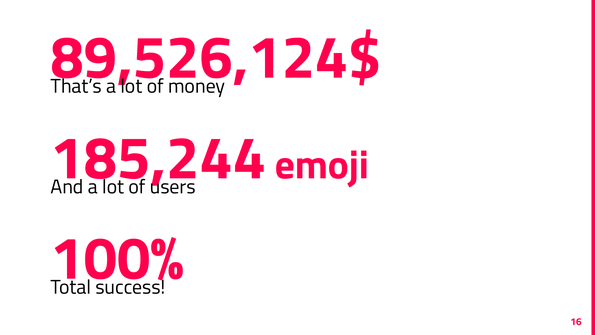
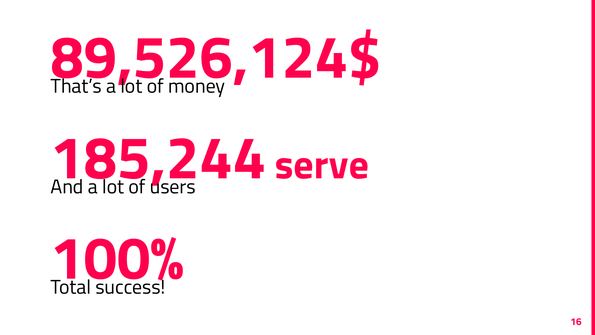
emoji: emoji -> serve (322, 165)
